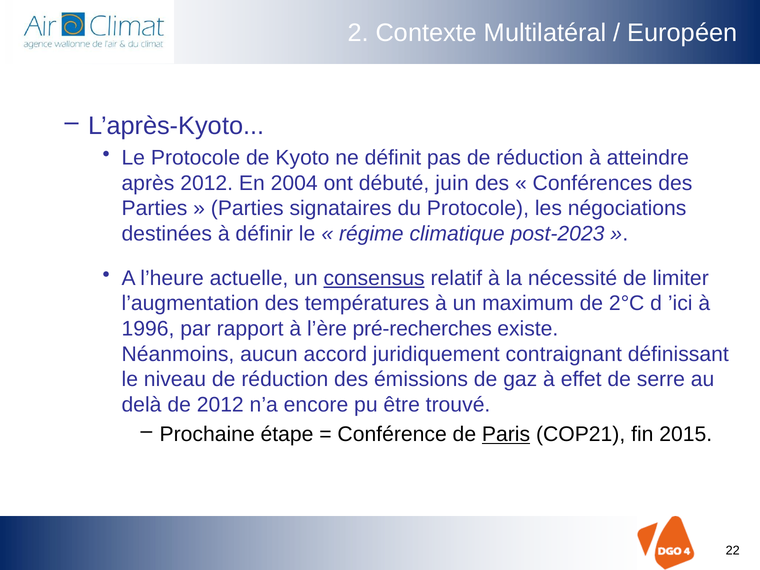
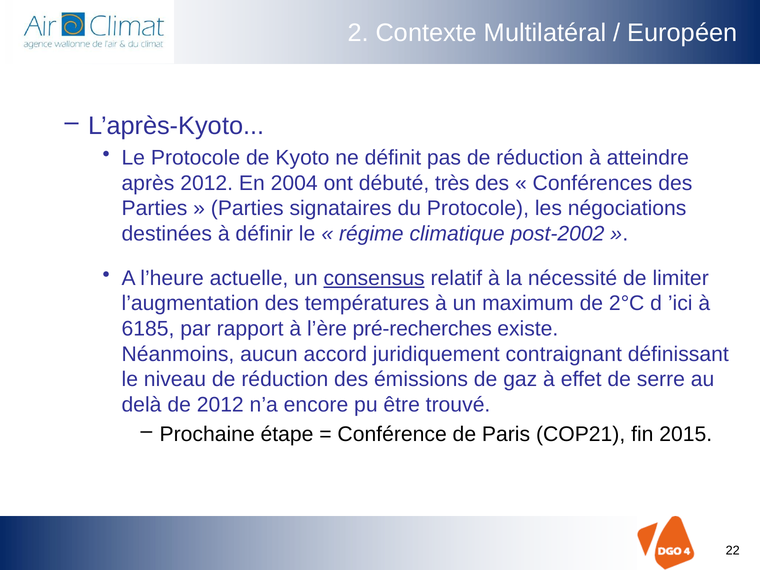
juin: juin -> très (452, 183)
post-2023: post-2023 -> post-2002 (558, 234)
1996: 1996 -> 6185 (148, 329)
Paris underline: present -> none (506, 434)
